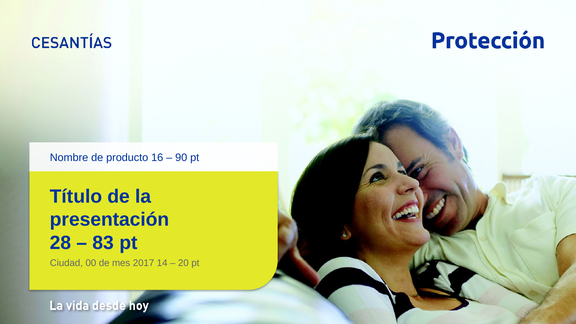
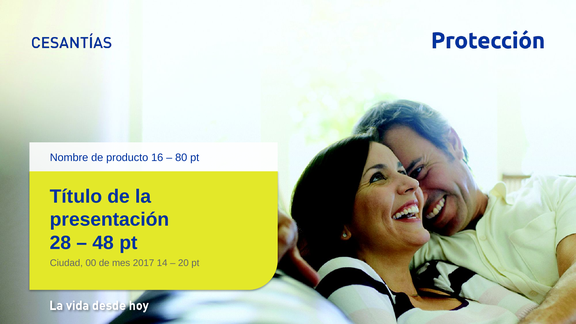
90: 90 -> 80 (181, 158)
83: 83 -> 48 (103, 243)
